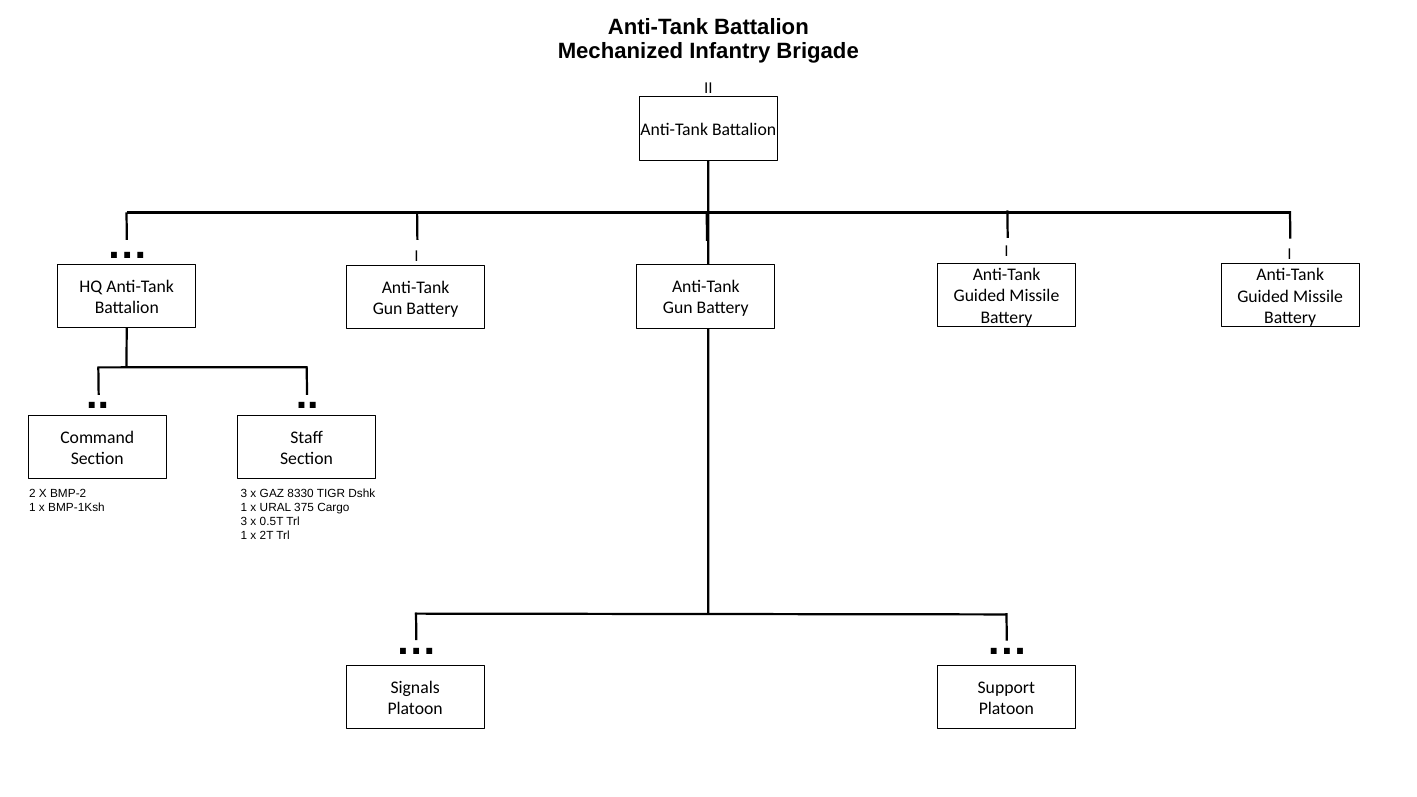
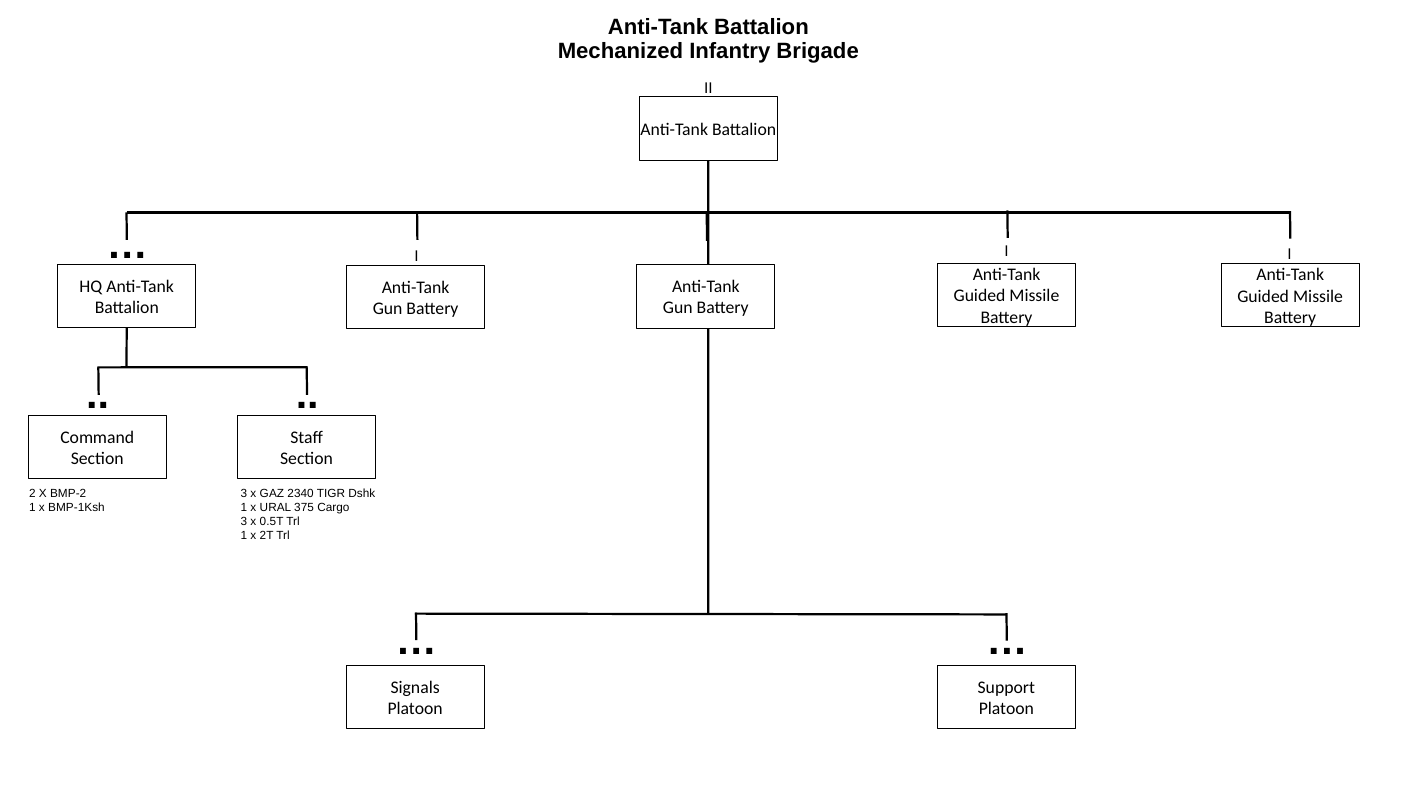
8330: 8330 -> 2340 (301, 494)
